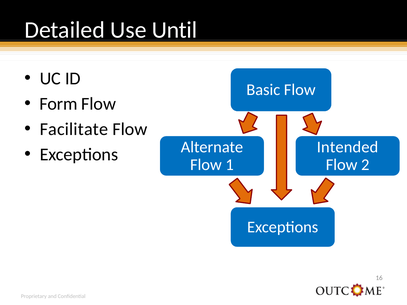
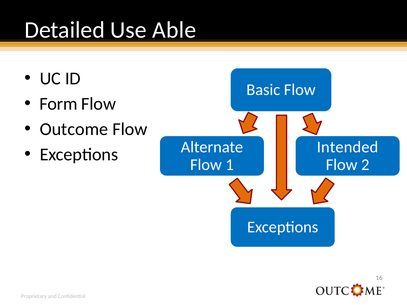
Until: Until -> Able (174, 30)
Facilitate: Facilitate -> Outcome (74, 129)
